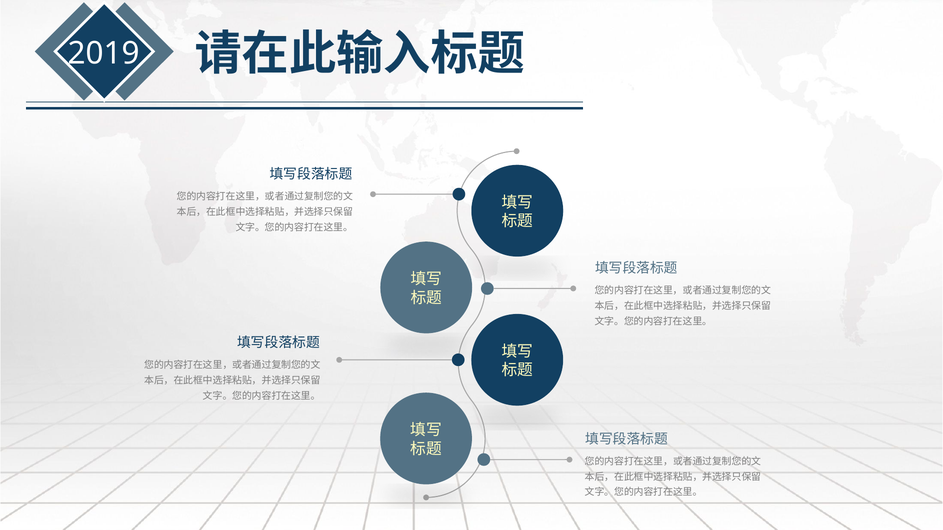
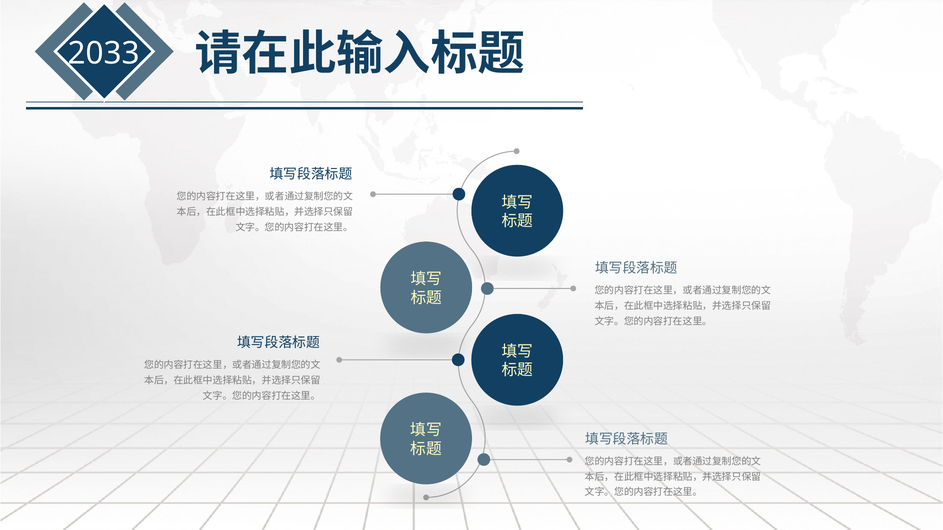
2019: 2019 -> 2033 (104, 53)
